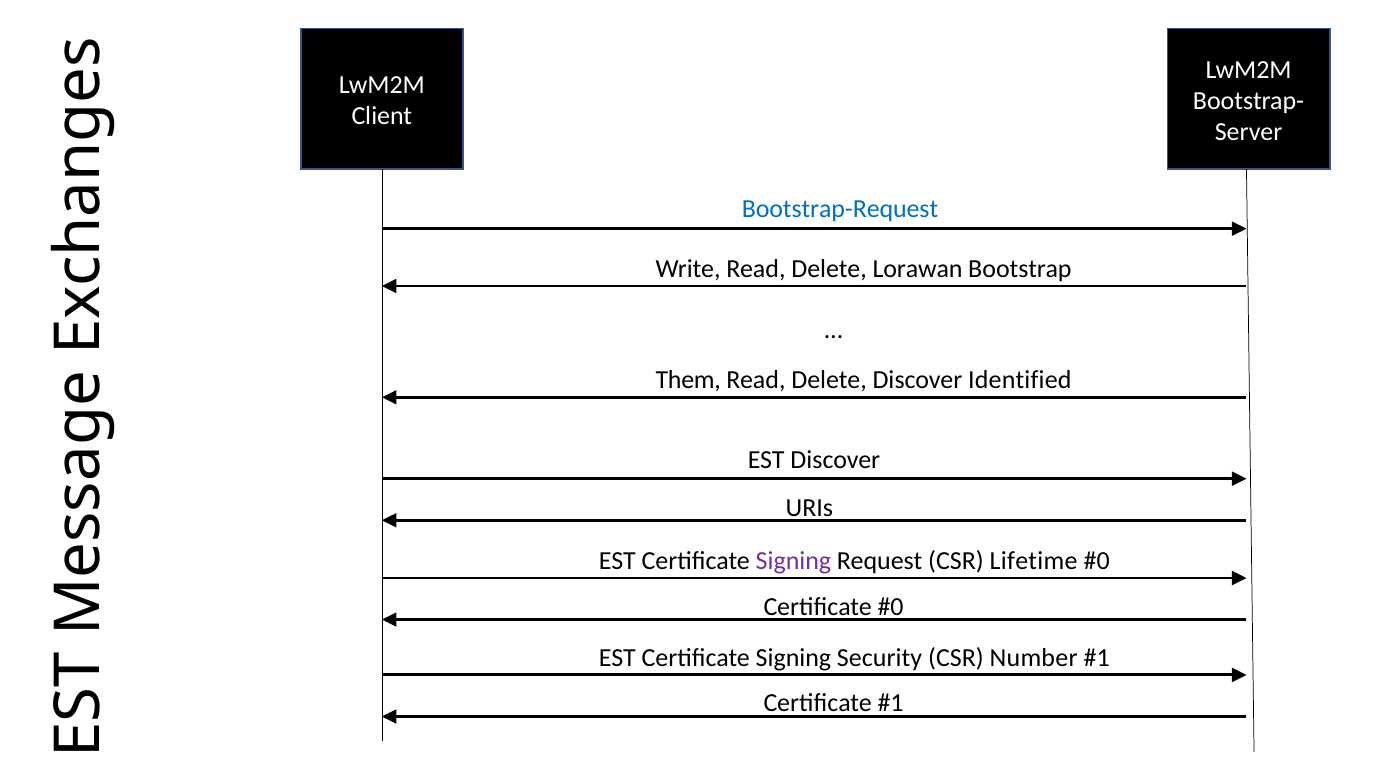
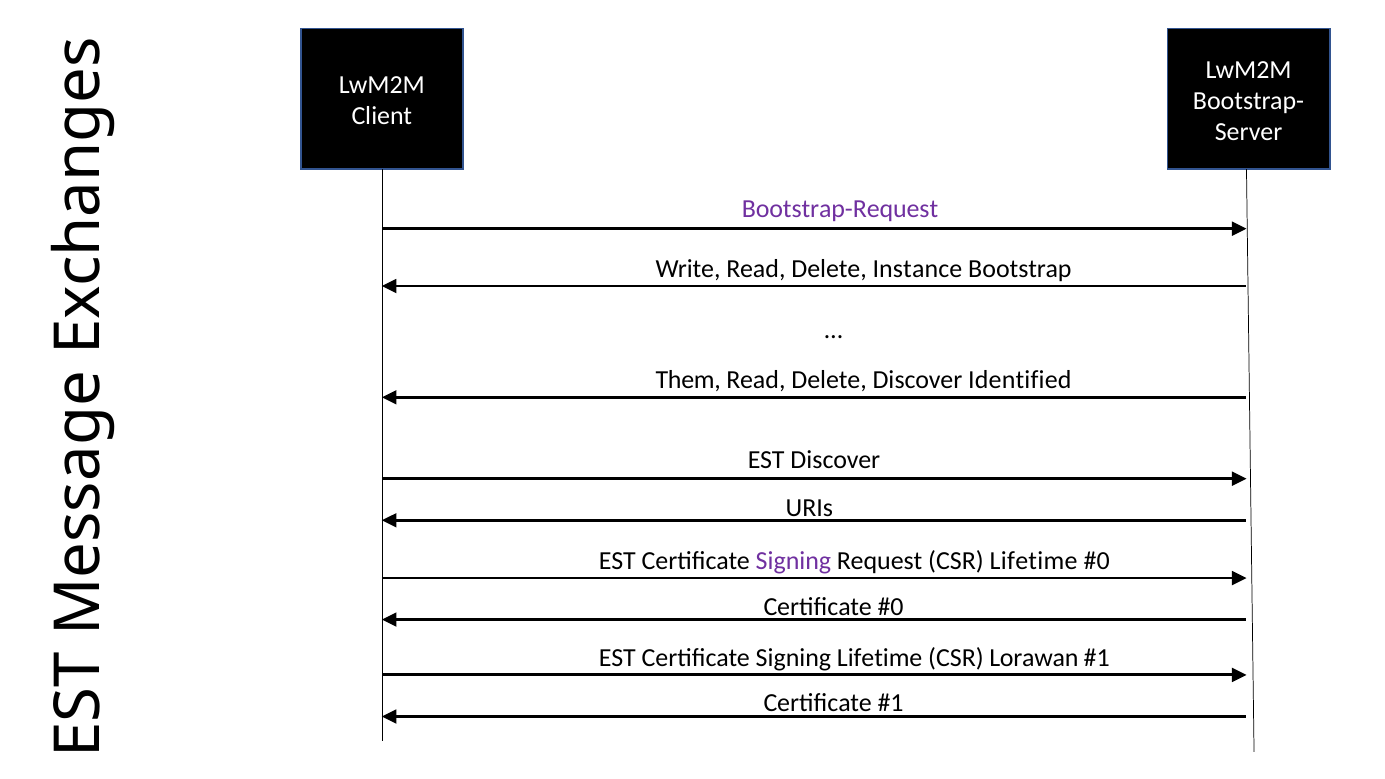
Bootstrap-Request colour: blue -> purple (840, 209)
Lorawan: Lorawan -> Instance (917, 269)
Signing Security: Security -> Lifetime (880, 658)
Number: Number -> Lorawan (1034, 658)
